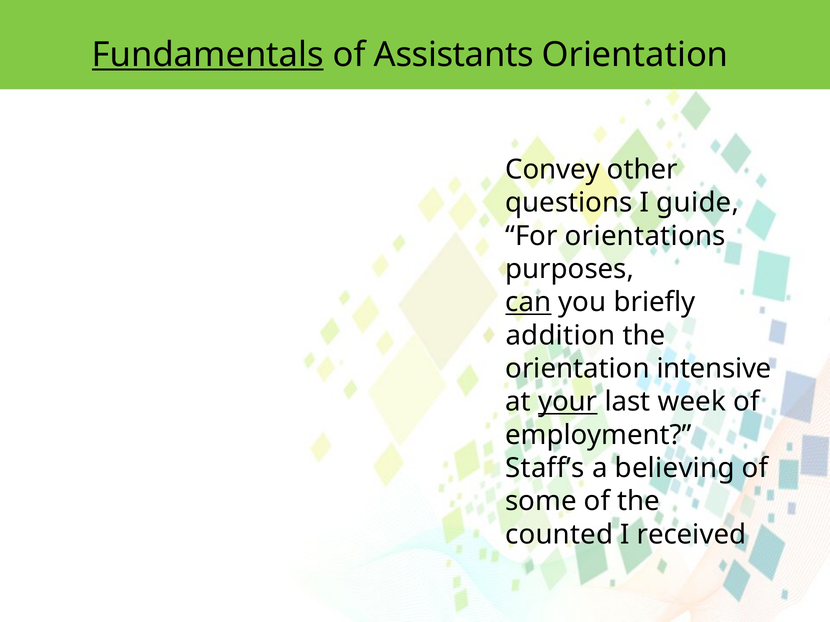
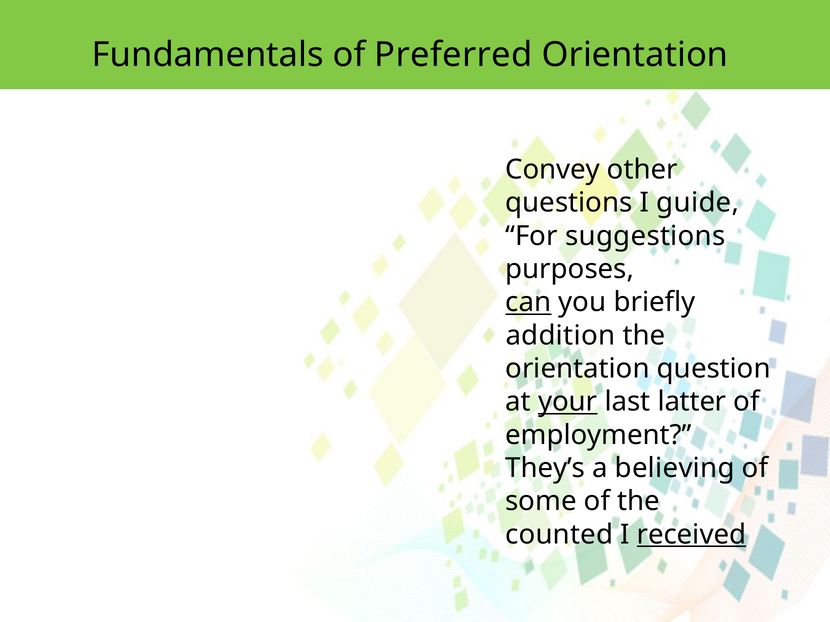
Fundamentals underline: present -> none (208, 55)
Assistants: Assistants -> Preferred (453, 55)
orientations: orientations -> suggestions (645, 236)
intensive: intensive -> question (714, 369)
week: week -> latter (692, 402)
Staff’s: Staff’s -> They’s (545, 468)
received underline: none -> present (691, 535)
